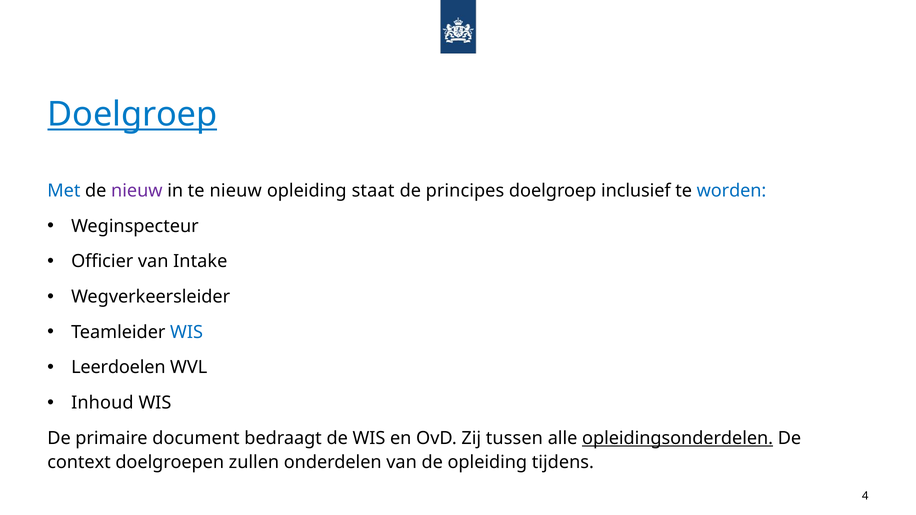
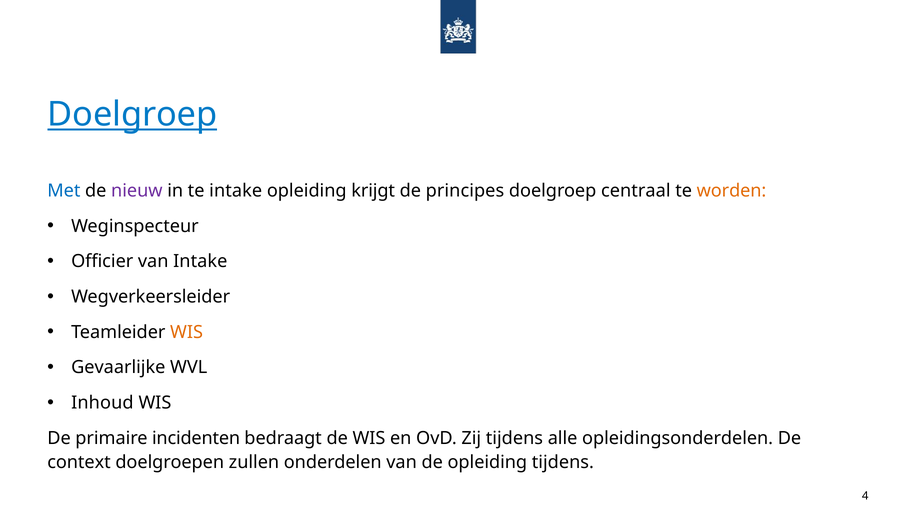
te nieuw: nieuw -> intake (236, 191)
staat: staat -> krijgt (373, 191)
inclusief: inclusief -> centraal (636, 191)
worden colour: blue -> orange (732, 191)
WIS colour: blue -> orange (187, 332)
Leerdoelen: Leerdoelen -> Gevaarlijke (118, 368)
document: document -> incidenten (196, 438)
Zij tussen: tussen -> tijdens (514, 438)
opleidingsonderdelen underline: present -> none (678, 438)
